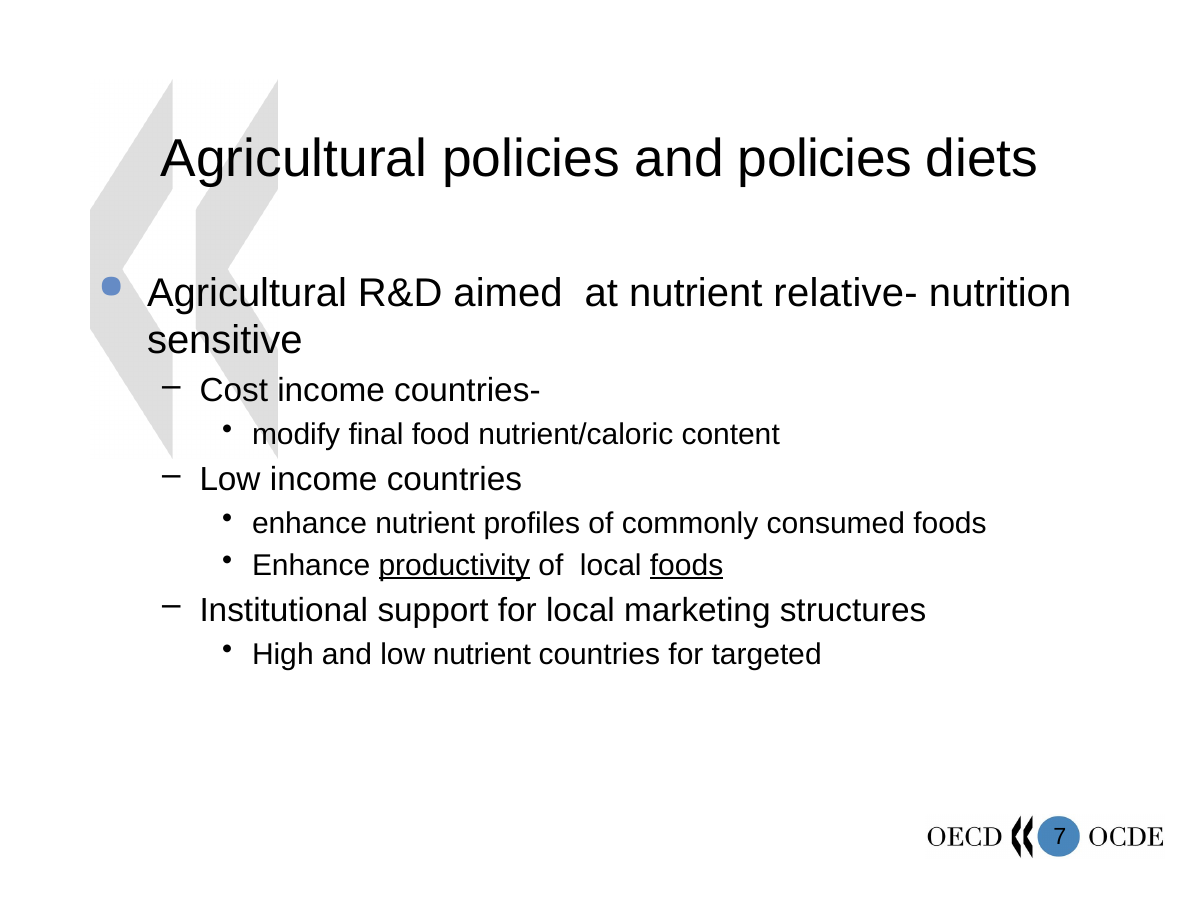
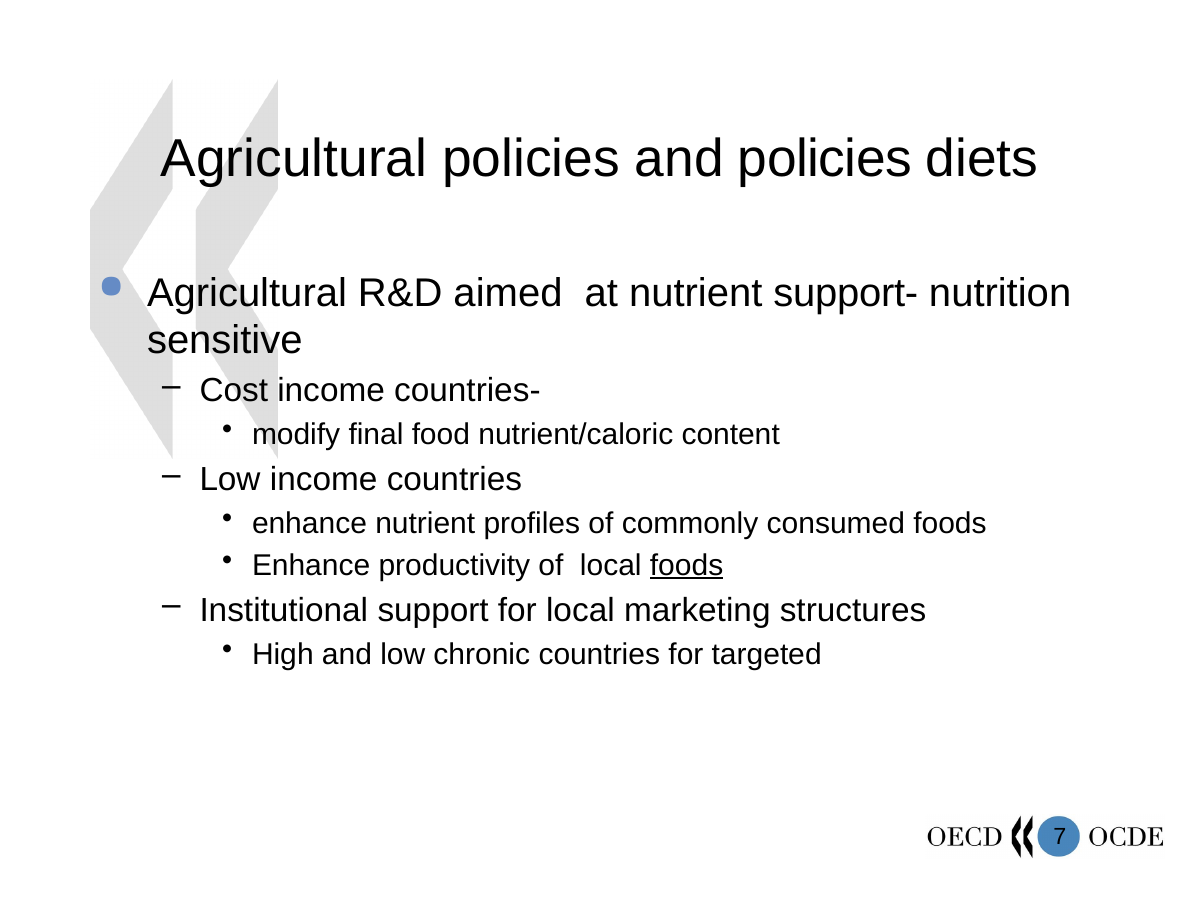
relative-: relative- -> support- (846, 293)
productivity underline: present -> none (454, 565)
low nutrient: nutrient -> chronic (482, 654)
